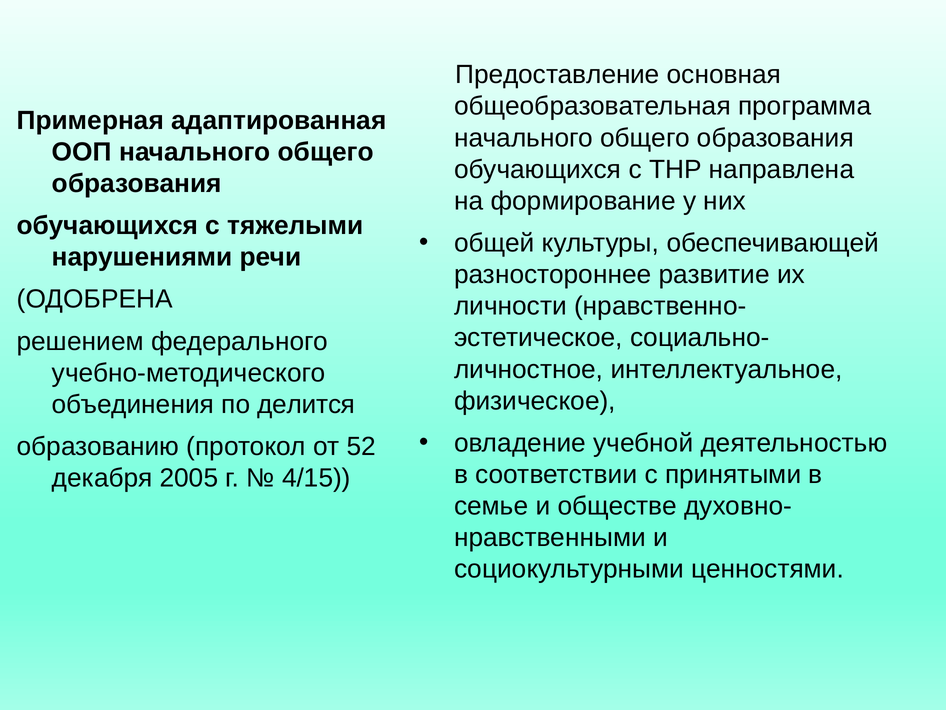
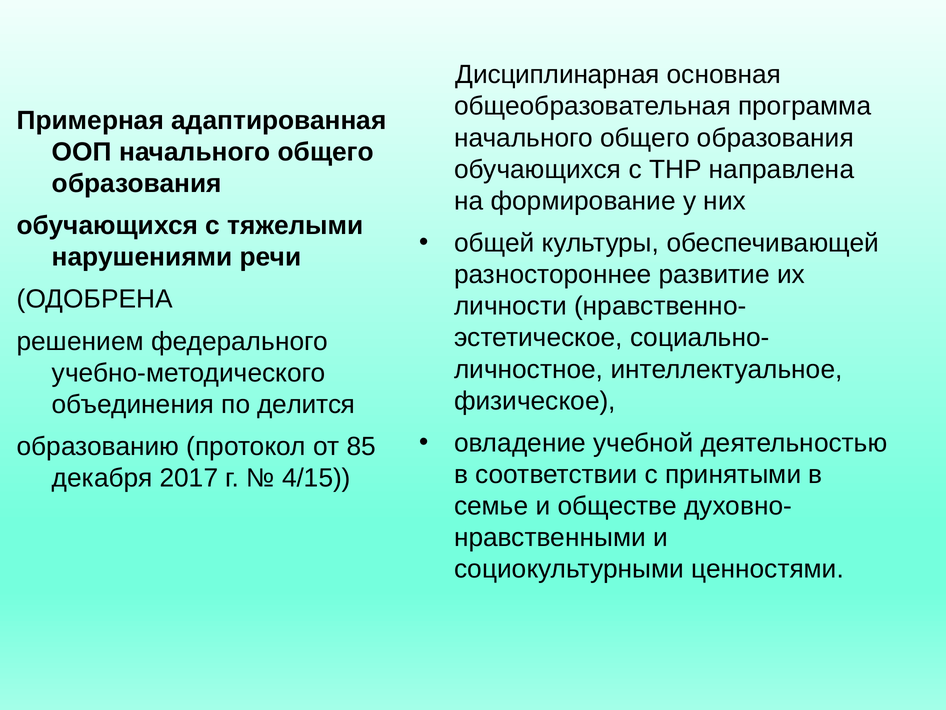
Предоставление: Предоставление -> Дисциплинарная (558, 75)
52: 52 -> 85 (361, 446)
2005: 2005 -> 2017 (189, 478)
